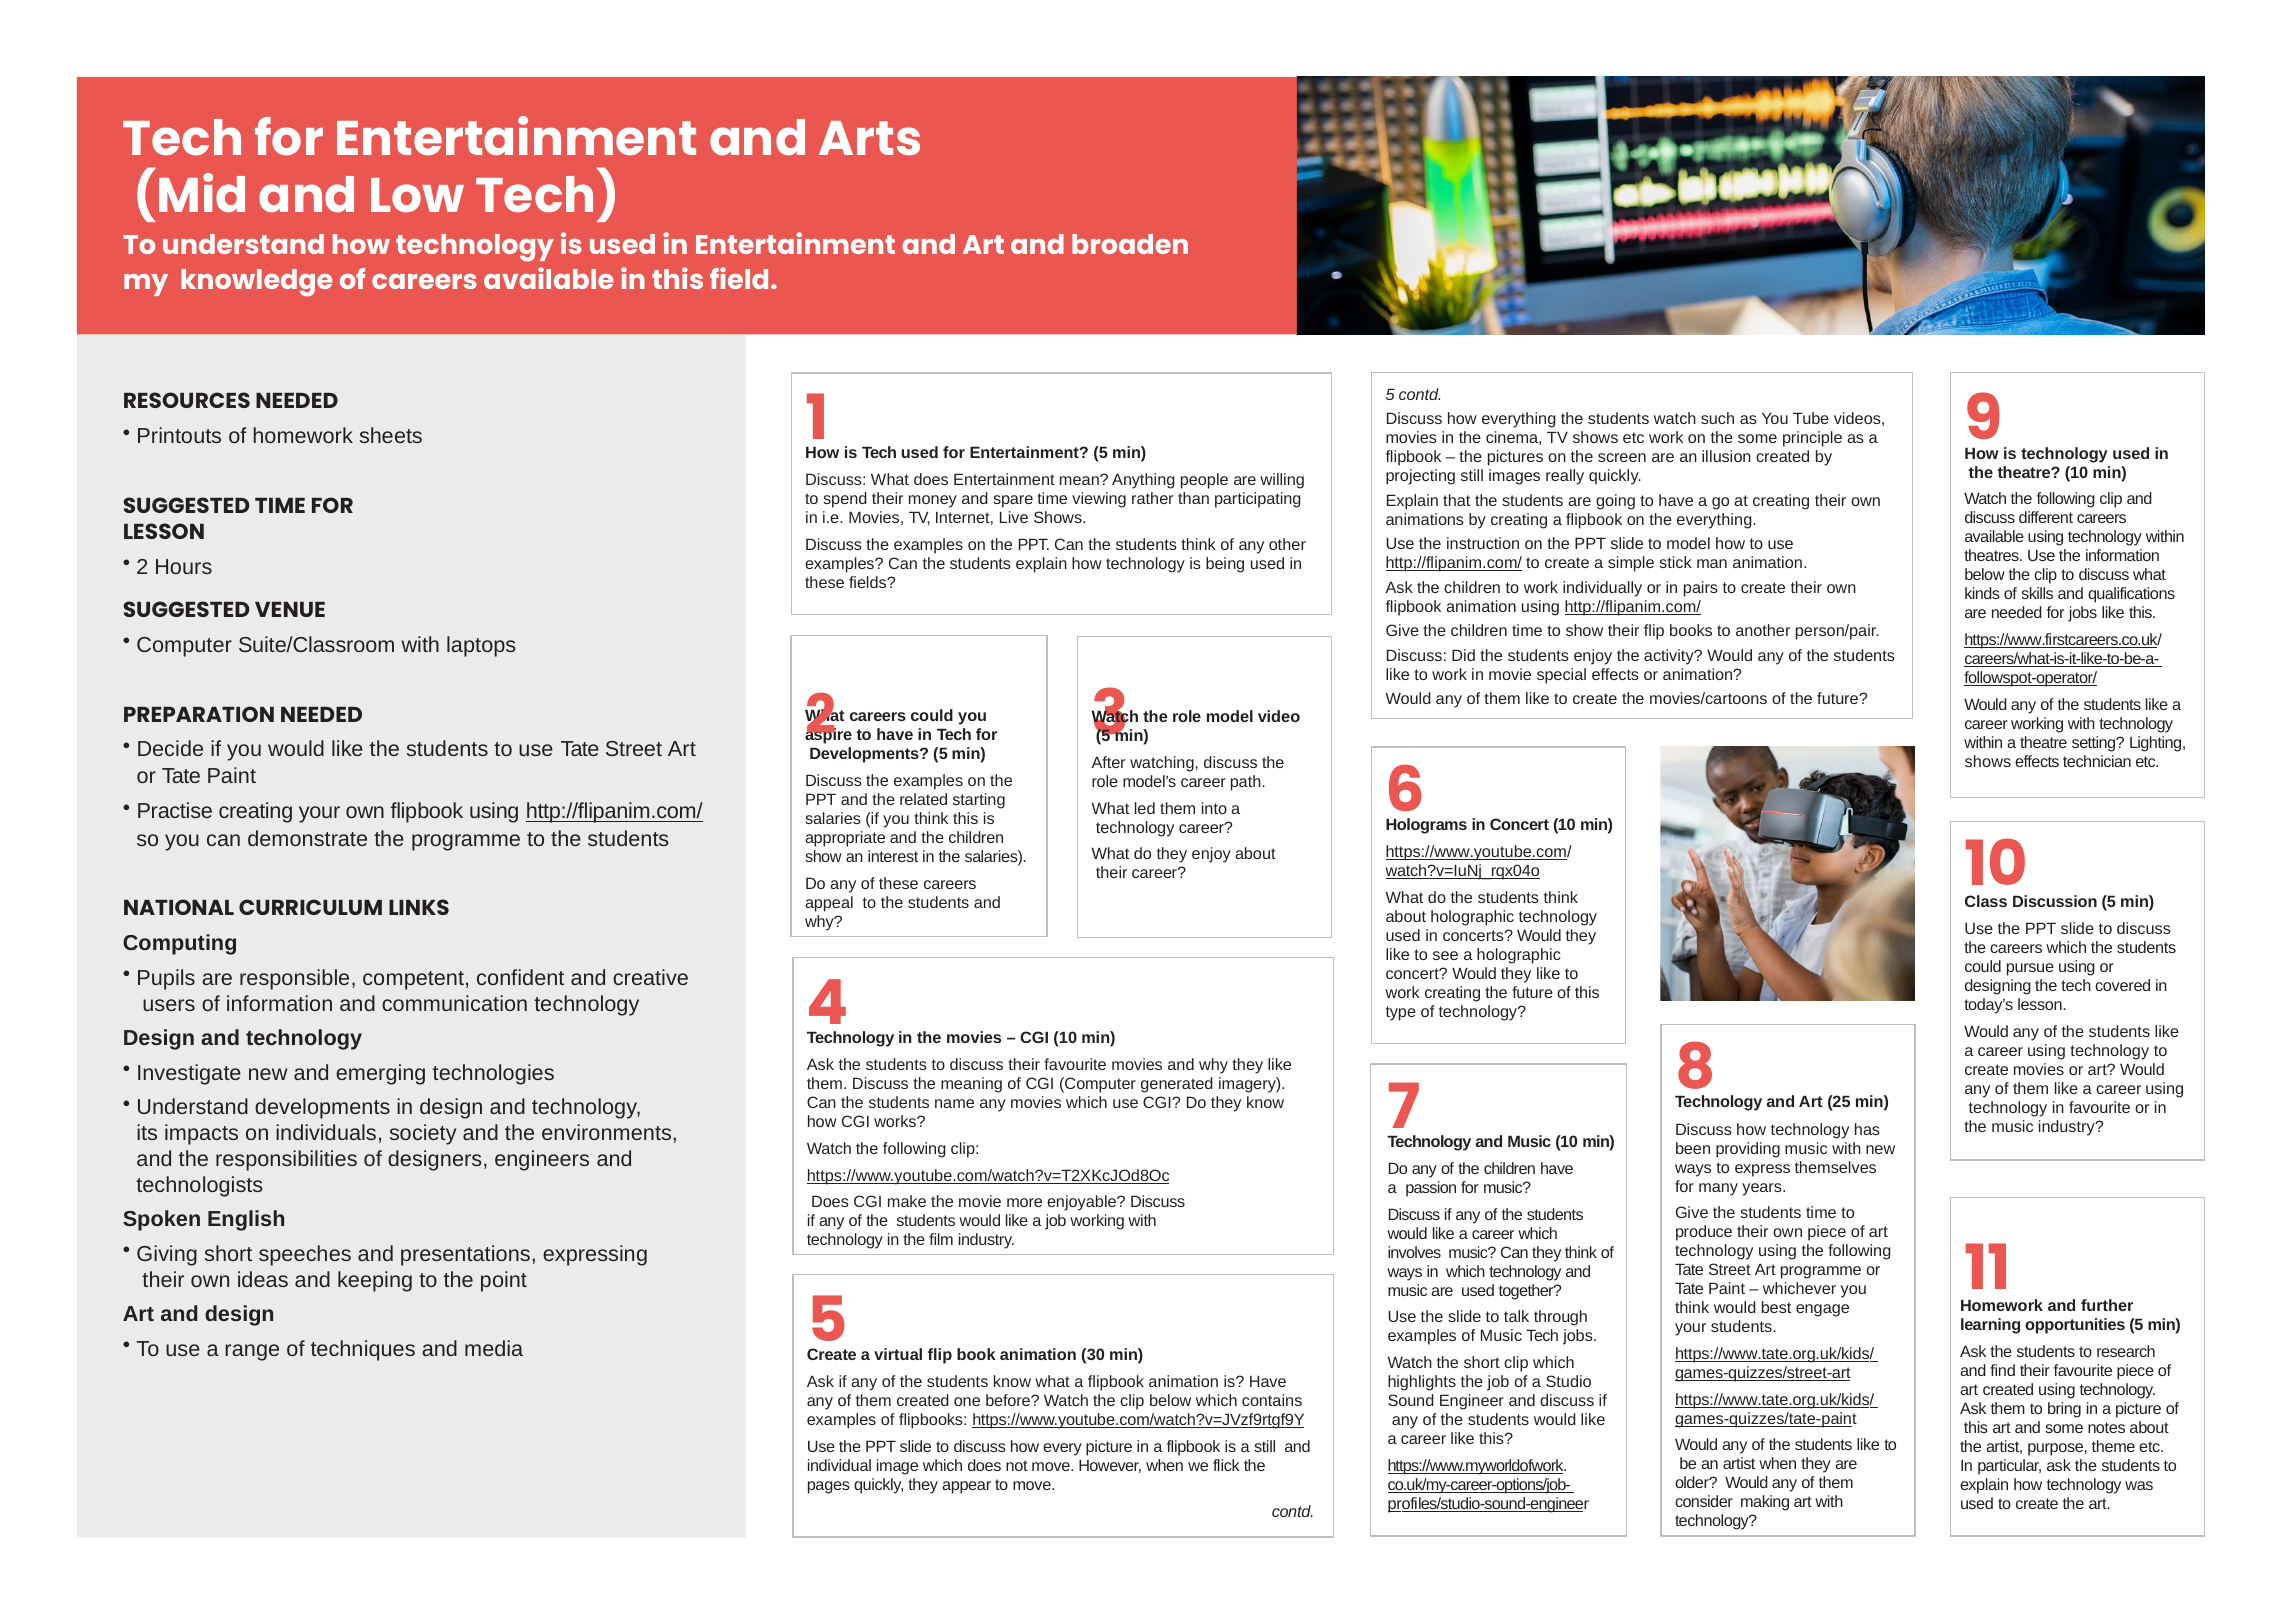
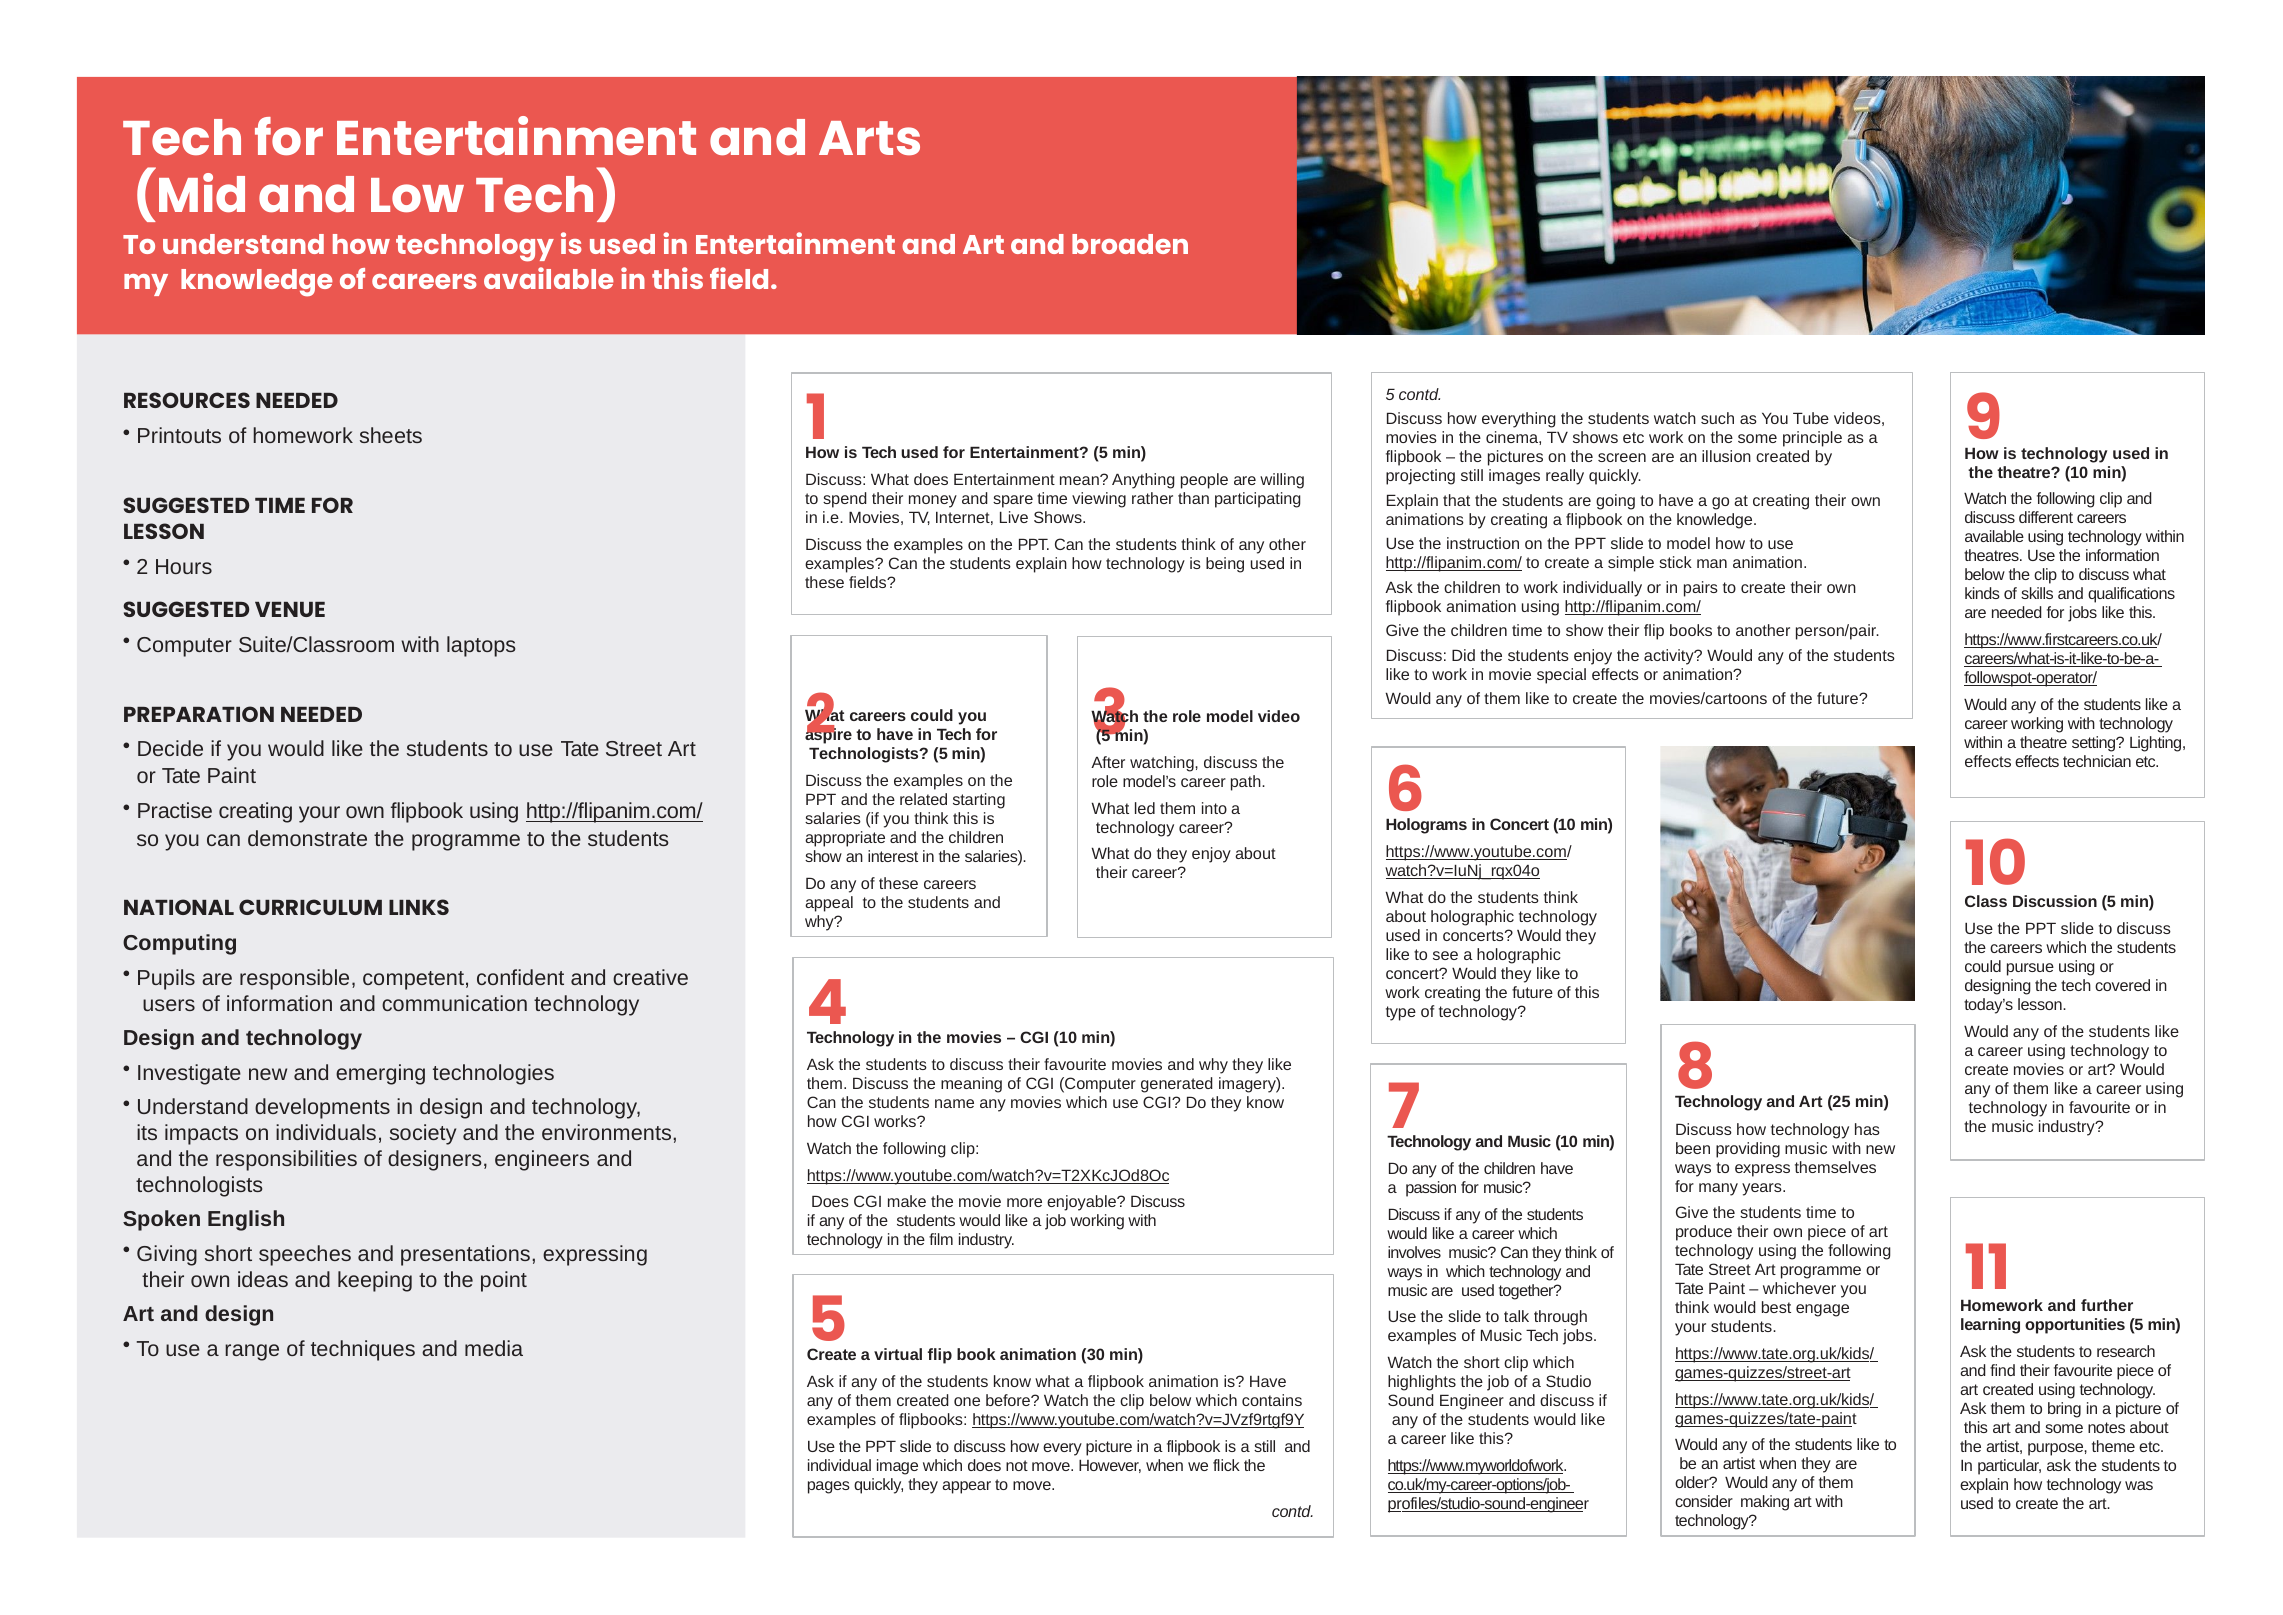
the everything: everything -> knowledge (1717, 520)
Developments: Developments -> Technologists (869, 754)
shows: shows -> effects (1988, 762)
